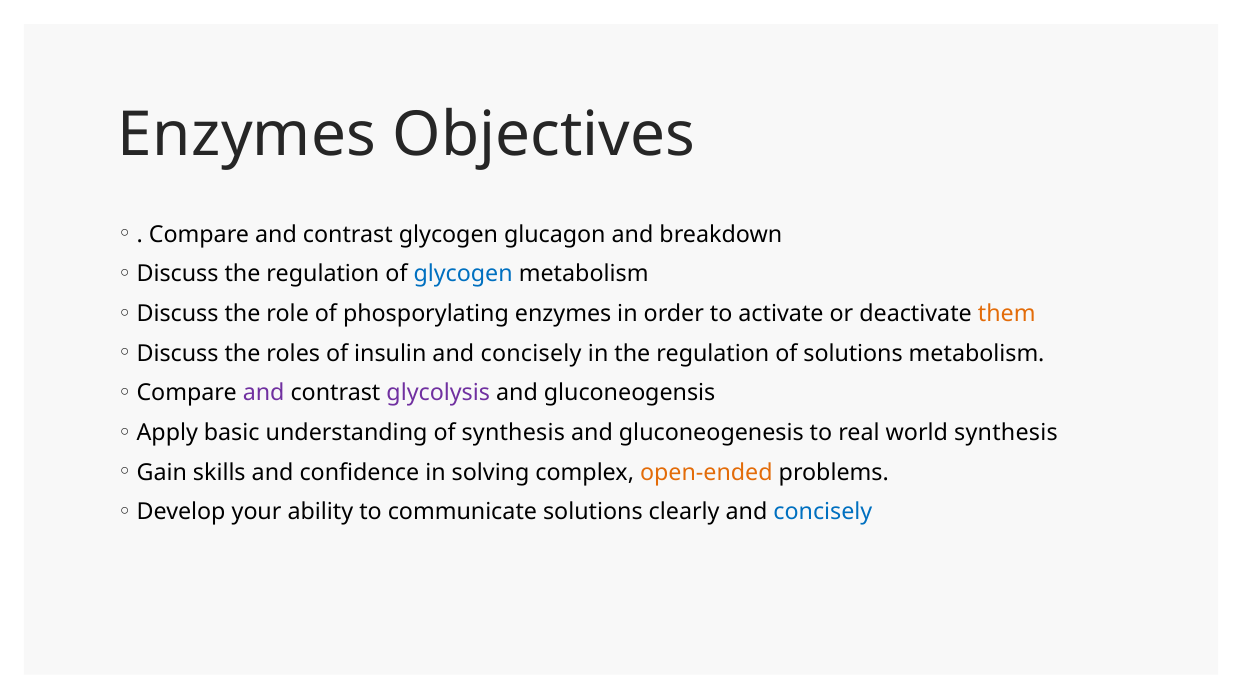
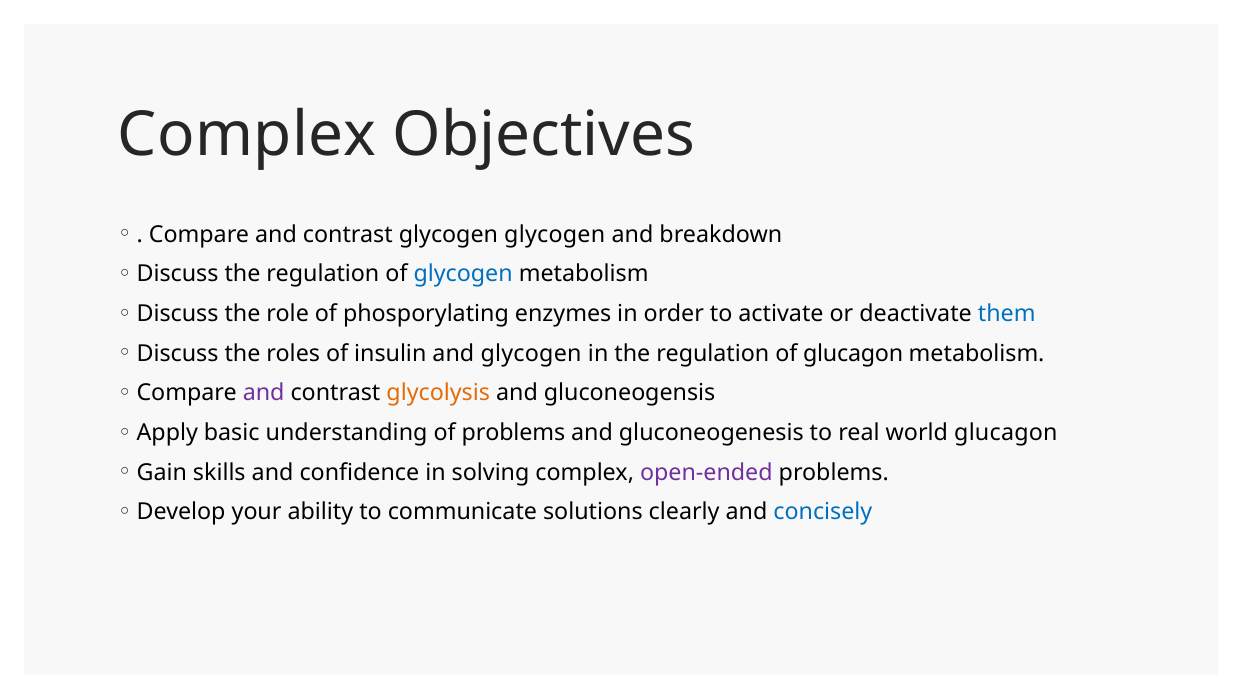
Enzymes: Enzymes -> Complex (247, 135)
glycogen glucagon: glucagon -> glycogen (555, 235)
them colour: orange -> blue (1007, 314)
insulin and concisely: concisely -> glycogen (531, 353)
of solutions: solutions -> glucagon (853, 353)
glycolysis colour: purple -> orange (438, 393)
of synthesis: synthesis -> problems (513, 433)
world synthesis: synthesis -> glucagon (1006, 433)
open-ended colour: orange -> purple (706, 472)
